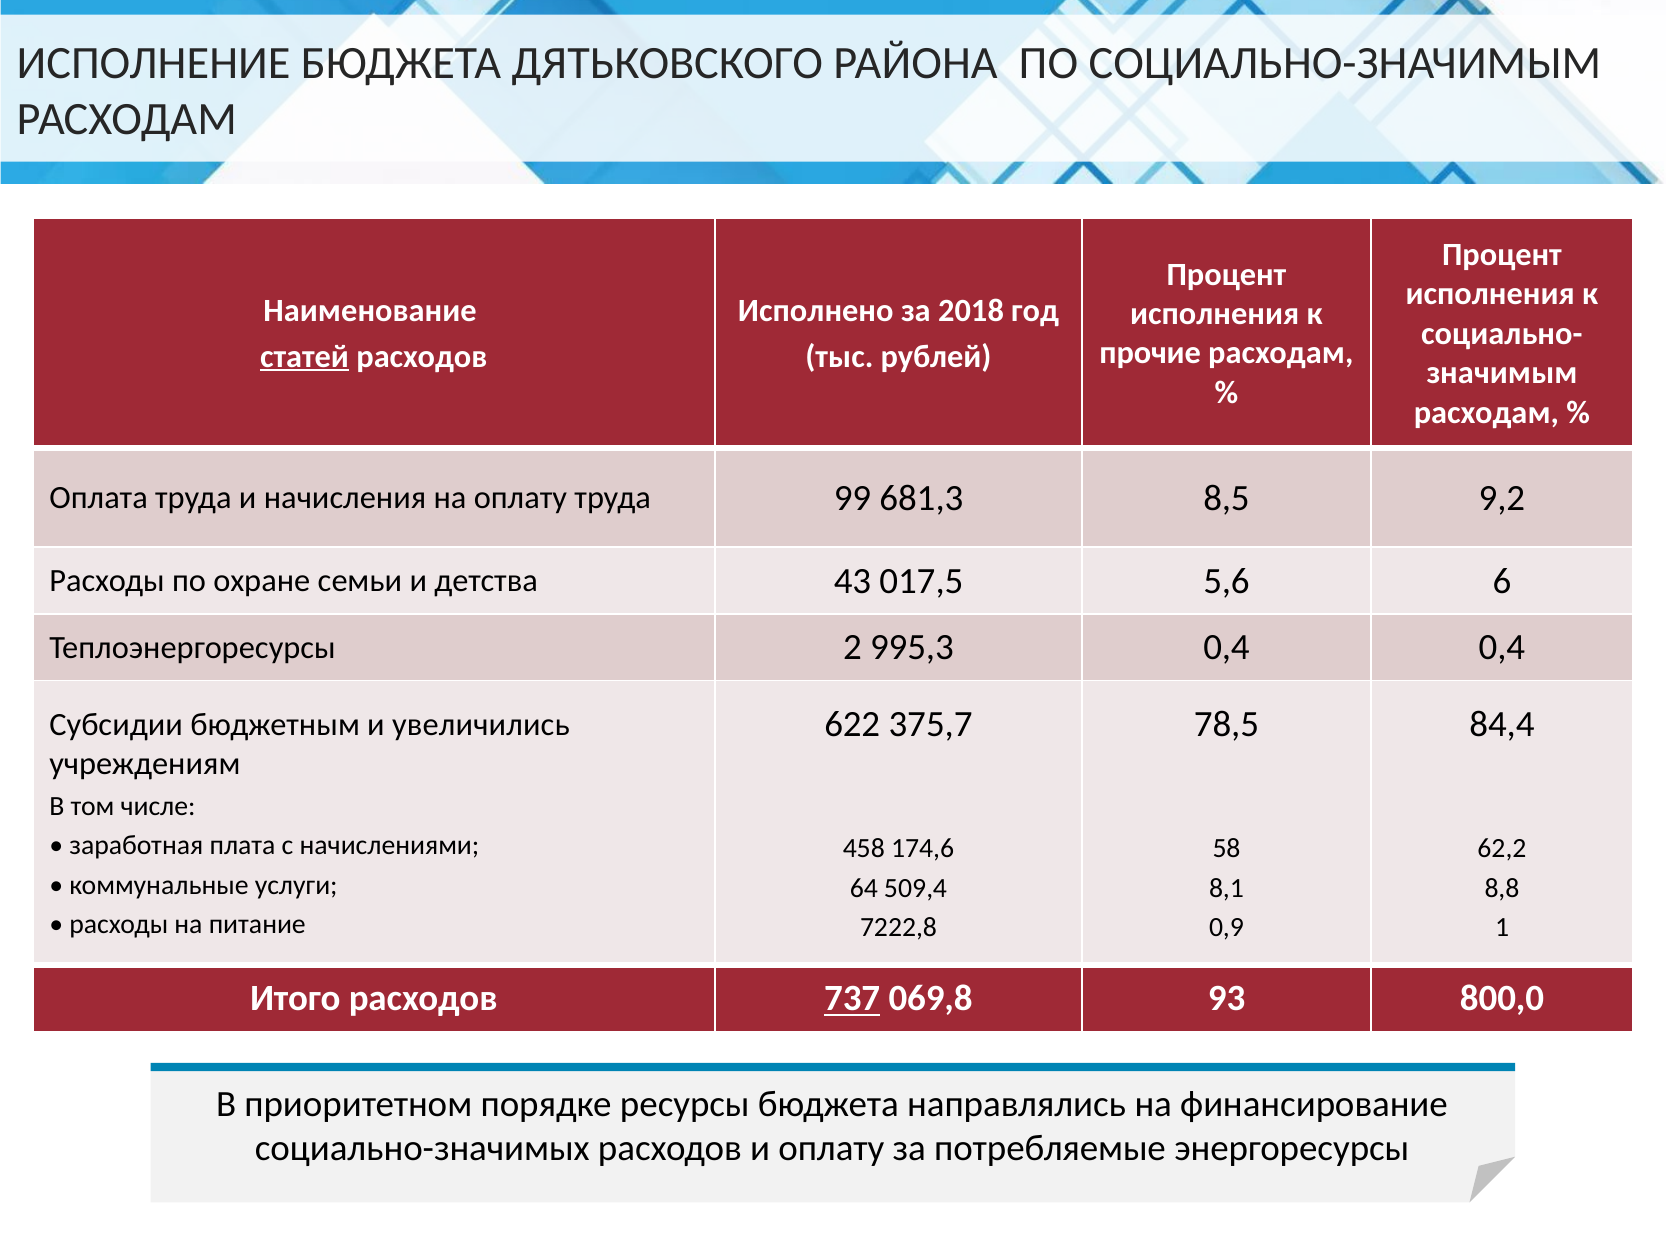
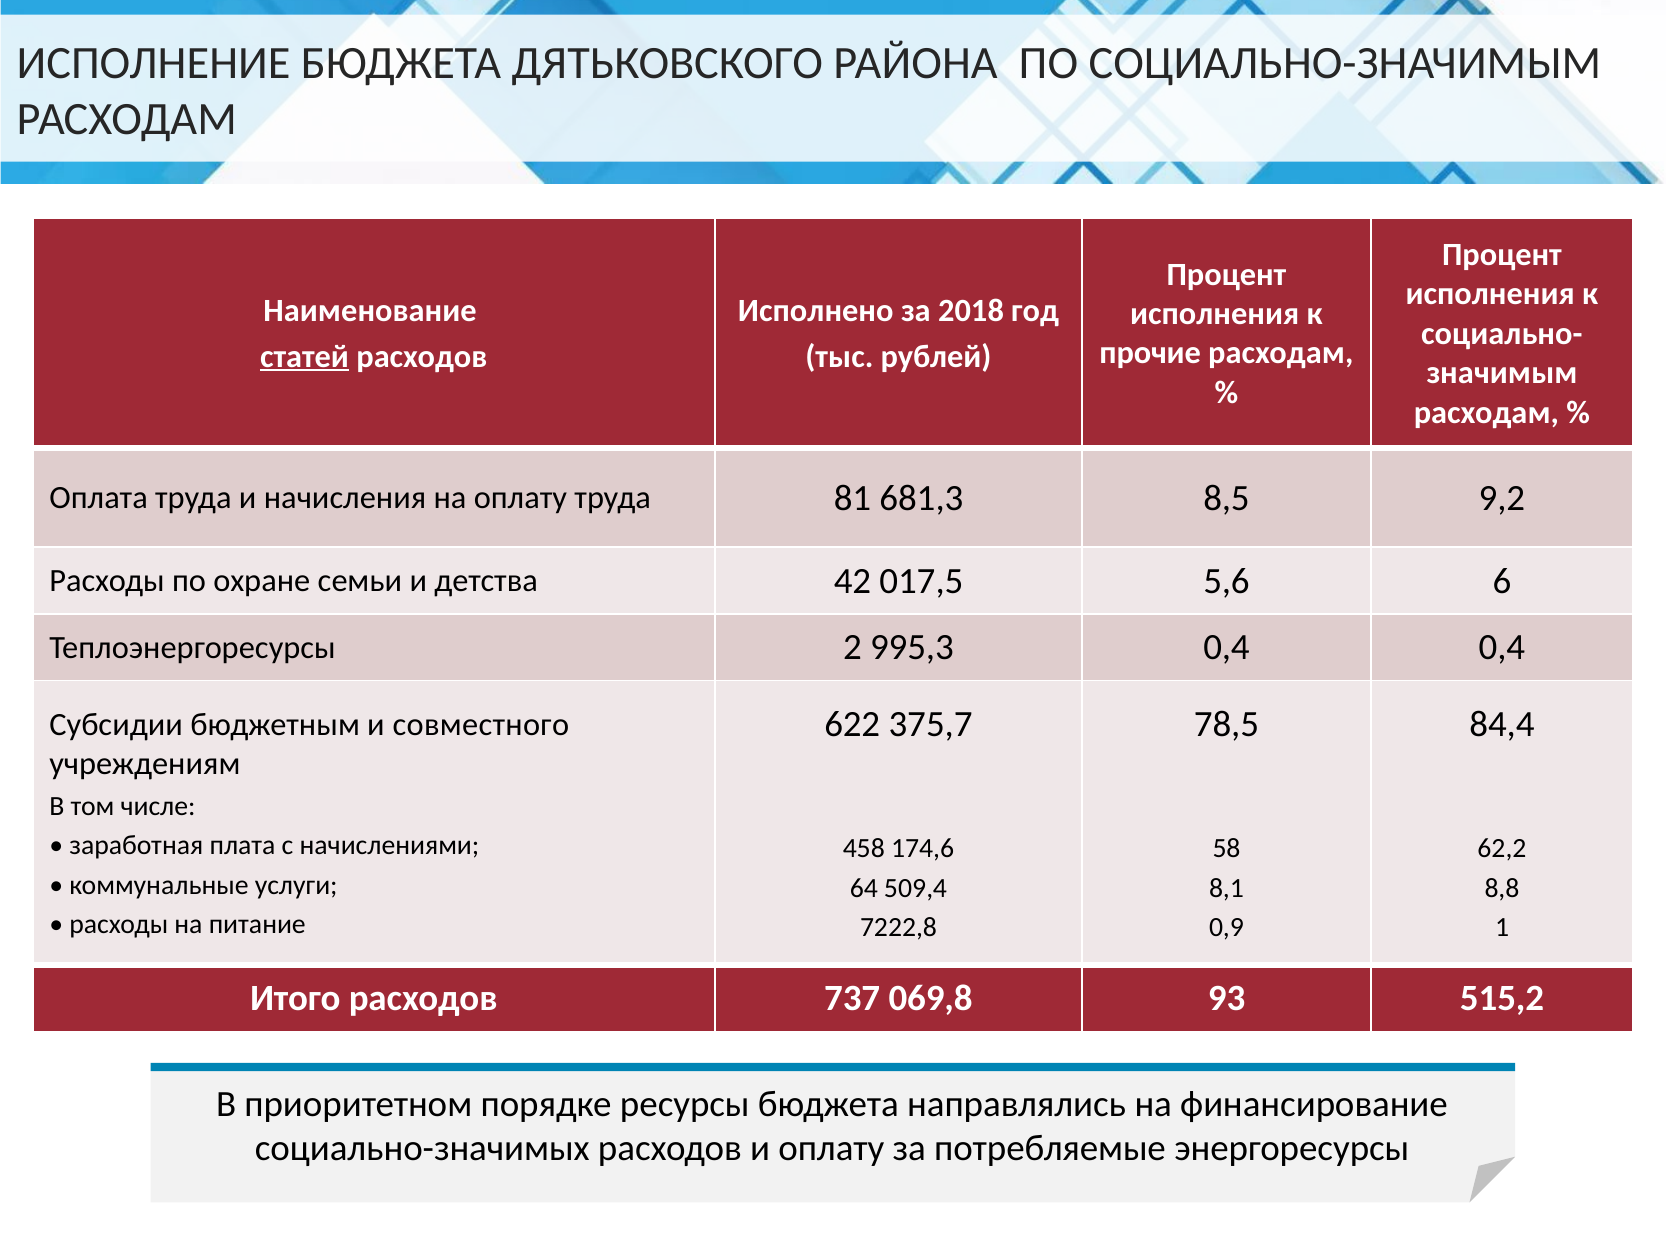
99: 99 -> 81 (852, 498)
43: 43 -> 42 (852, 581)
увеличились: увеличились -> совместного (481, 724)
737 underline: present -> none (852, 998)
800,0: 800,0 -> 515,2 (1502, 998)
